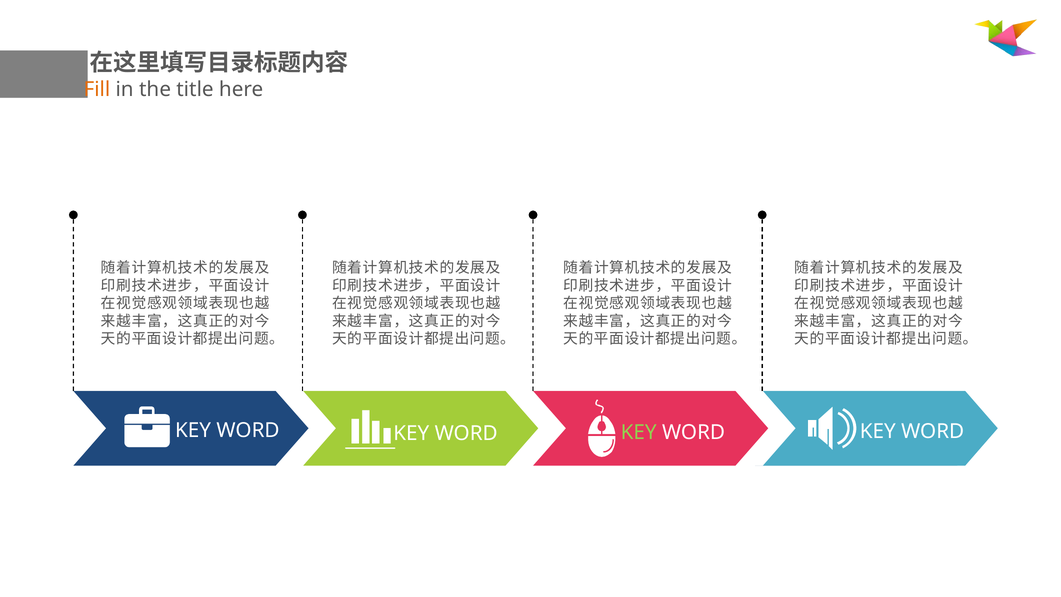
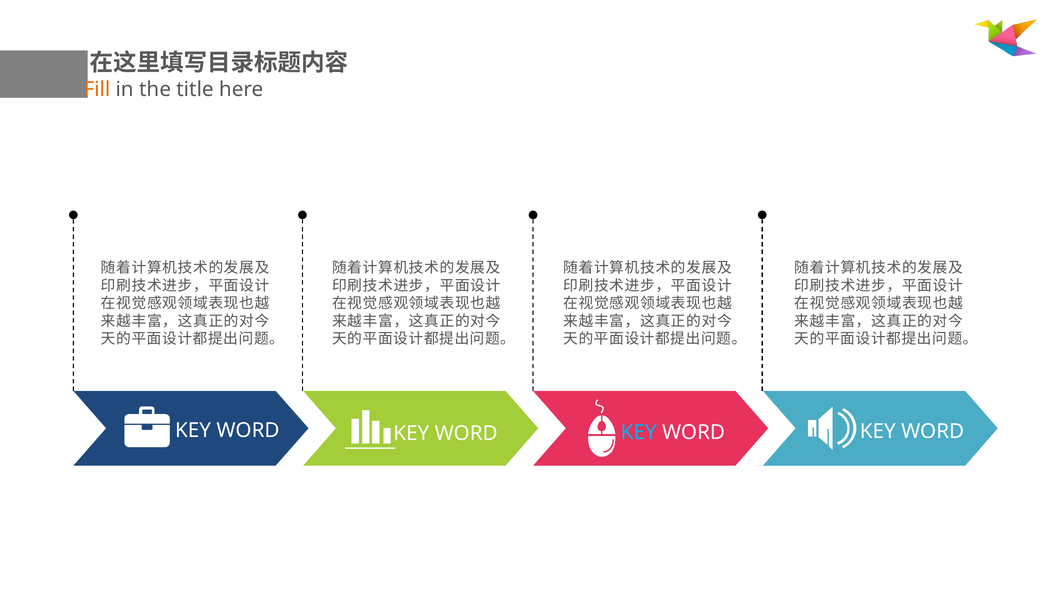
KEY colour: light green -> light blue (639, 432)
